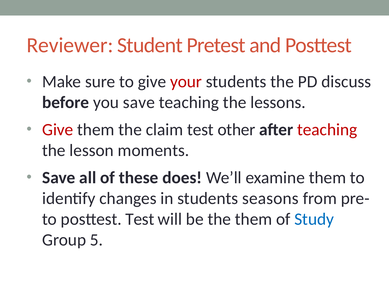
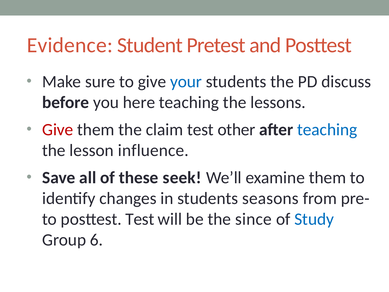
Reviewer: Reviewer -> Evidence (70, 45)
your colour: red -> blue (186, 82)
you save: save -> here (139, 102)
teaching colour: red -> blue (327, 130)
moments: moments -> influence (153, 150)
does: does -> seek (182, 178)
the them: them -> since (253, 219)
5: 5 -> 6 (97, 240)
